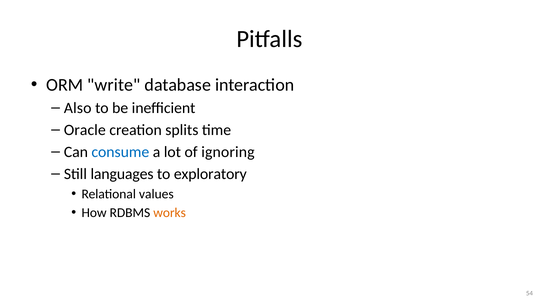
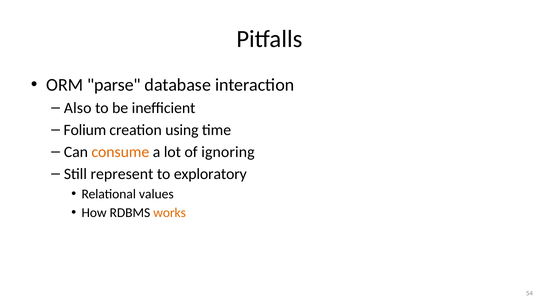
write: write -> parse (114, 85)
Oracle: Oracle -> Folium (85, 130)
splits: splits -> using (182, 130)
consume colour: blue -> orange (120, 152)
languages: languages -> represent (122, 174)
